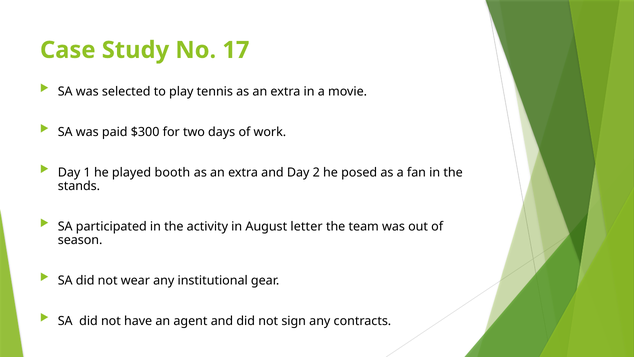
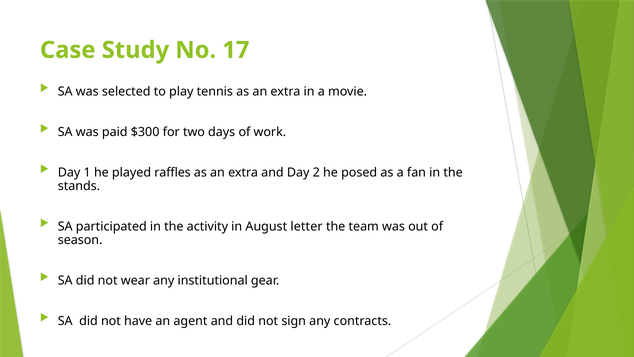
booth: booth -> raffles (173, 172)
